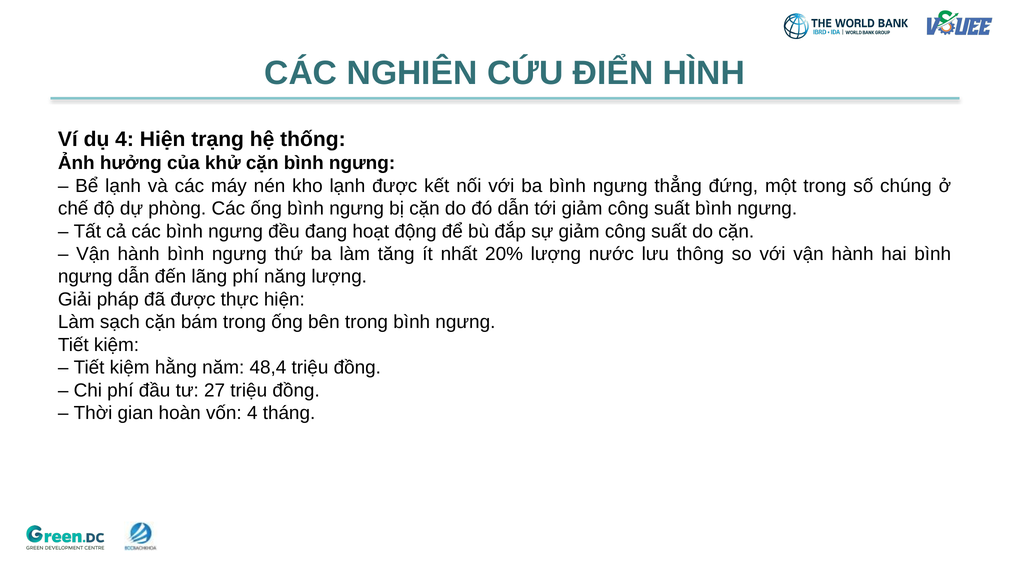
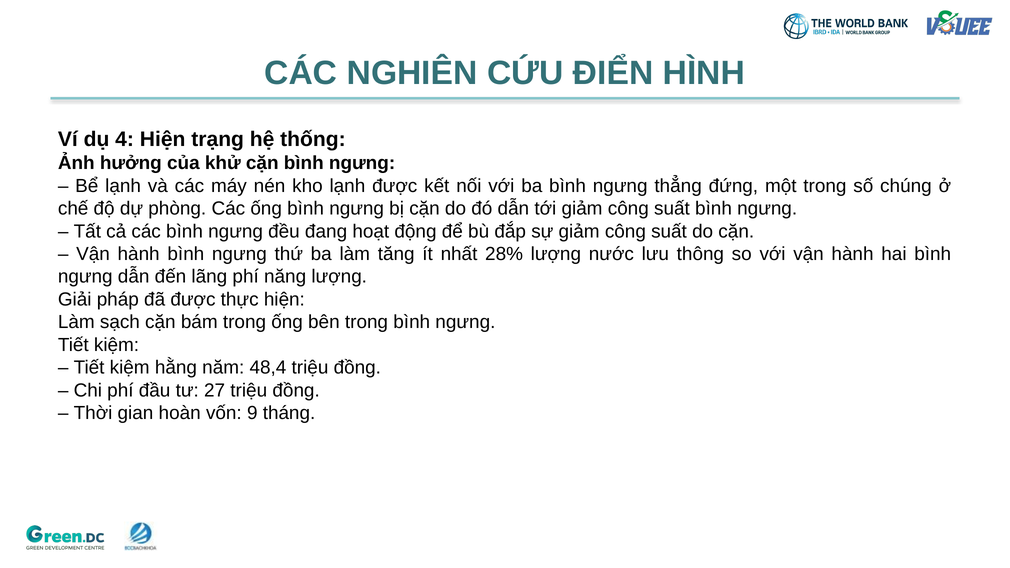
20%: 20% -> 28% (504, 254)
vốn 4: 4 -> 9 (252, 413)
